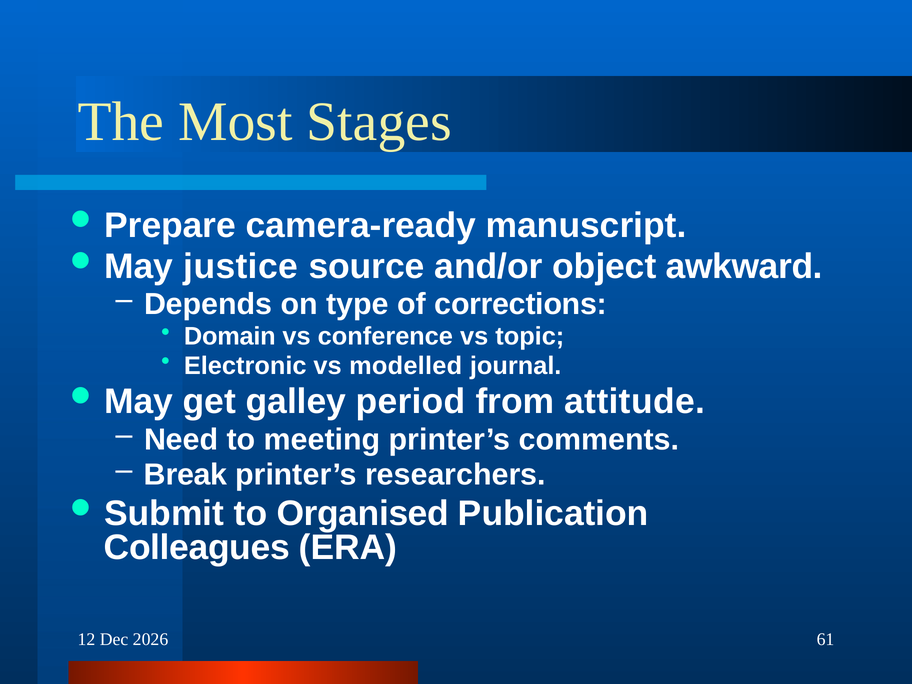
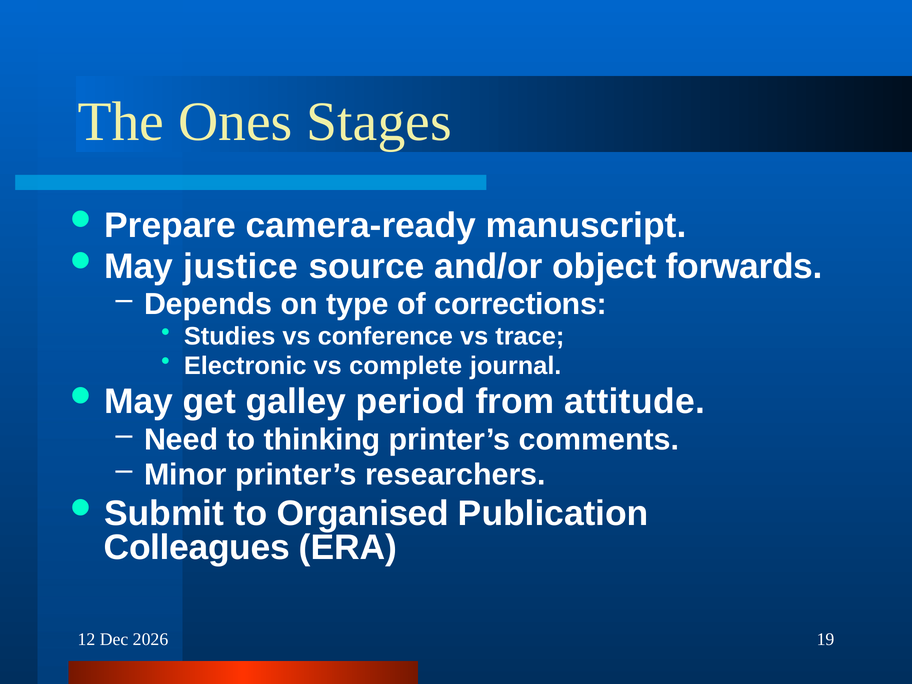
Most: Most -> Ones (235, 122)
awkward: awkward -> forwards (744, 267)
Domain: Domain -> Studies (230, 336)
topic: topic -> trace (530, 336)
modelled: modelled -> complete (406, 366)
meeting: meeting -> thinking (322, 440)
Break: Break -> Minor (185, 475)
61: 61 -> 19 (825, 640)
